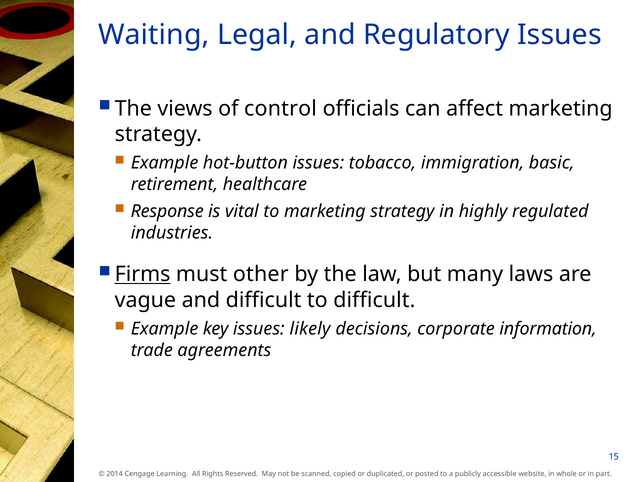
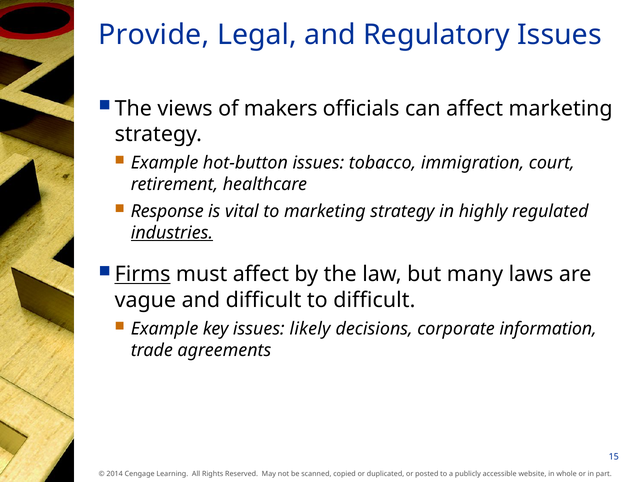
Waiting: Waiting -> Provide (154, 35)
control: control -> makers (281, 109)
basic: basic -> court (552, 163)
industries underline: none -> present (172, 233)
must other: other -> affect (261, 274)
